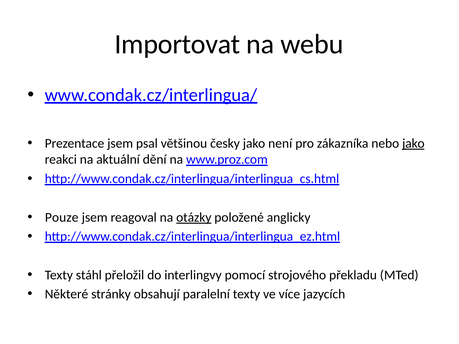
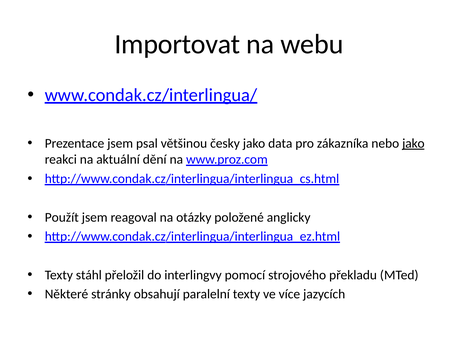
není: není -> data (280, 143)
Pouze: Pouze -> Použít (62, 218)
otázky underline: present -> none (194, 218)
